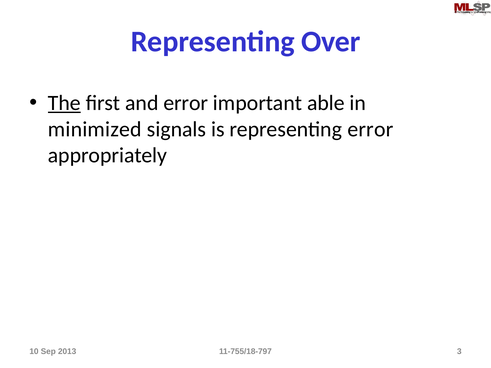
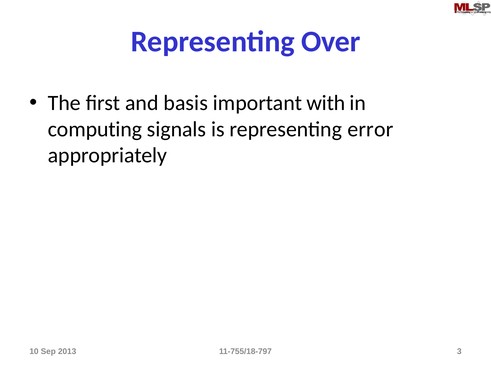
The underline: present -> none (64, 103)
and error: error -> basis (186, 103)
able: able -> with (326, 103)
minimized: minimized -> computing (95, 129)
